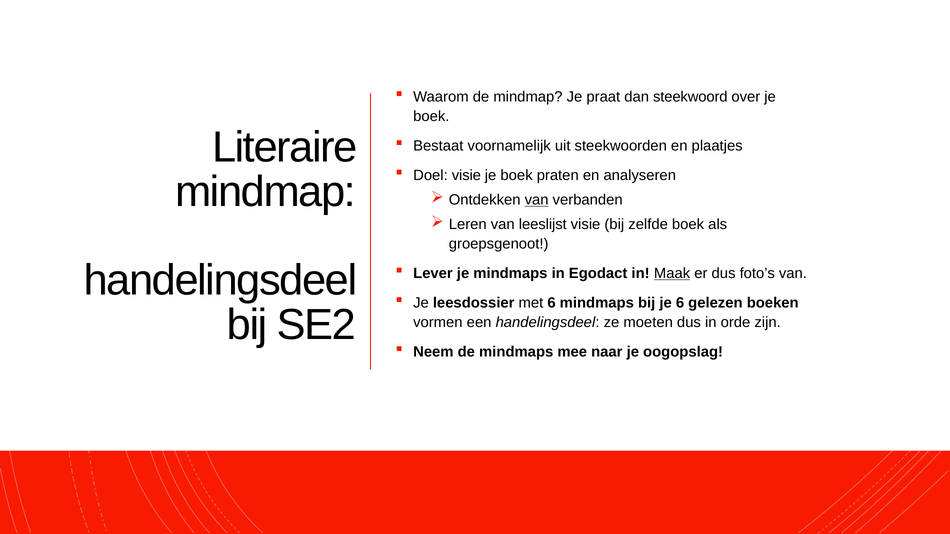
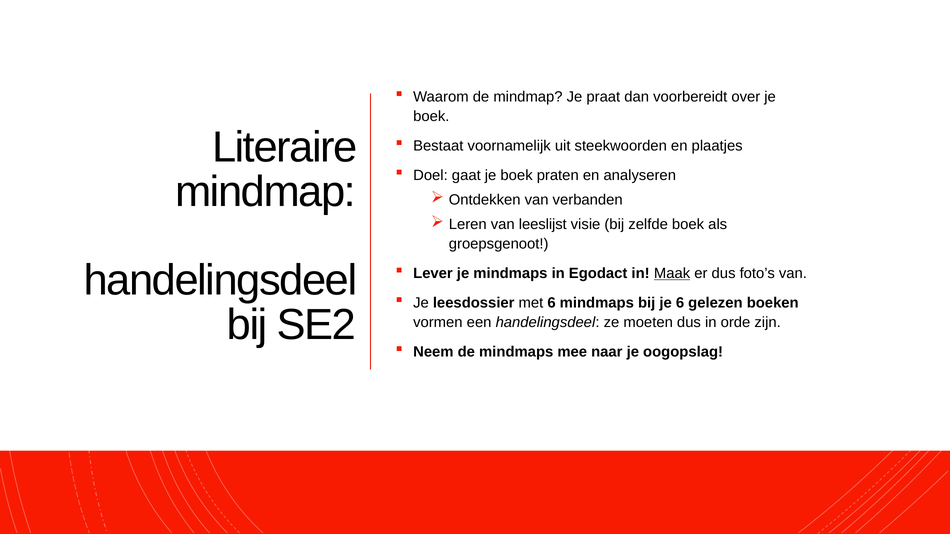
steekwoord: steekwoord -> voorbereidt (690, 97)
Doel visie: visie -> gaat (466, 175)
van underline: present -> none (537, 200)
